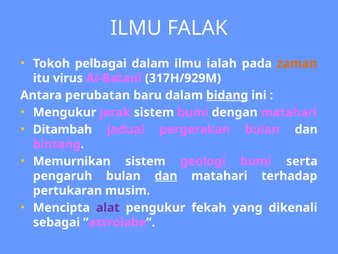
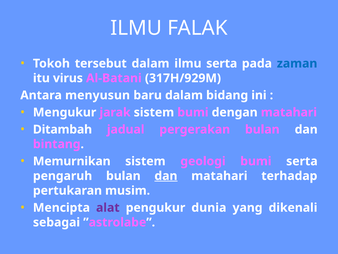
pelbagai: pelbagai -> tersebut (101, 63)
ilmu ialah: ialah -> serta (222, 63)
zaman colour: orange -> blue (297, 63)
perubatan: perubatan -> menyusun (98, 95)
bidang underline: present -> none (227, 95)
fekah: fekah -> dunia (209, 207)
